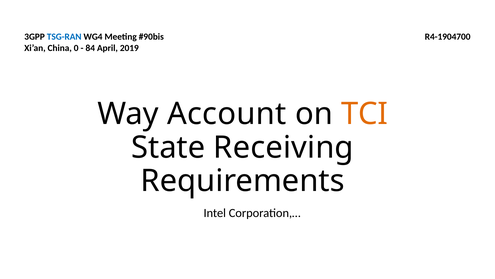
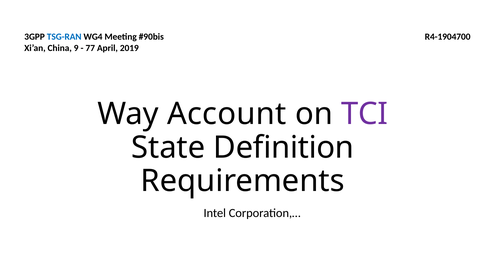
0: 0 -> 9 (76, 48)
84: 84 -> 77 (90, 48)
TCI colour: orange -> purple (364, 114)
Receiving: Receiving -> Definition (284, 147)
